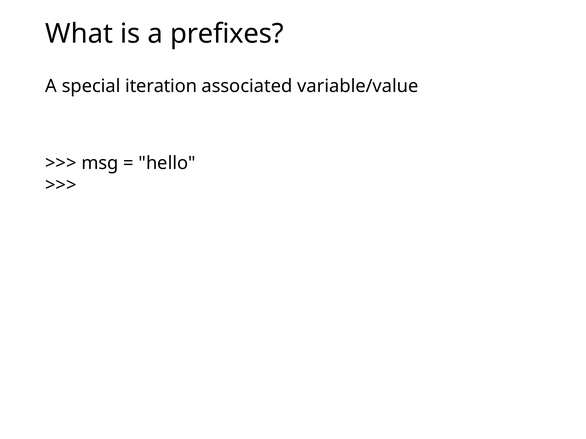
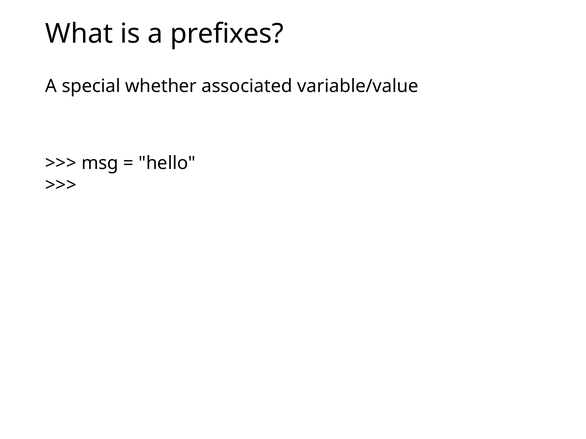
iteration: iteration -> whether (161, 86)
